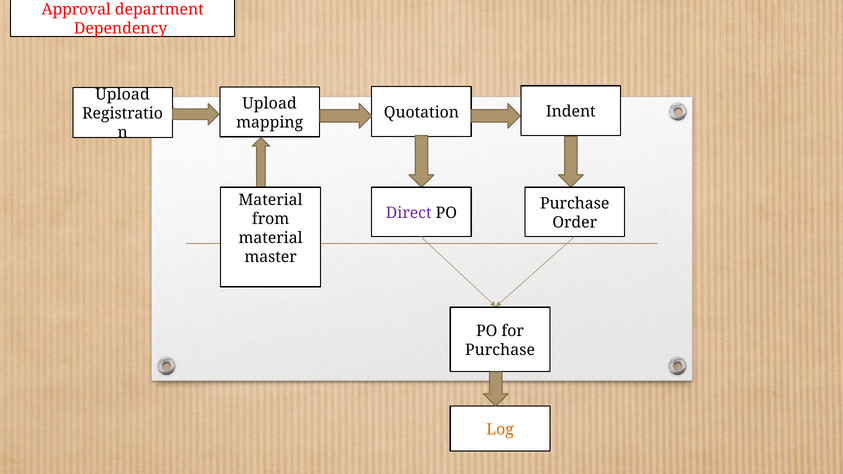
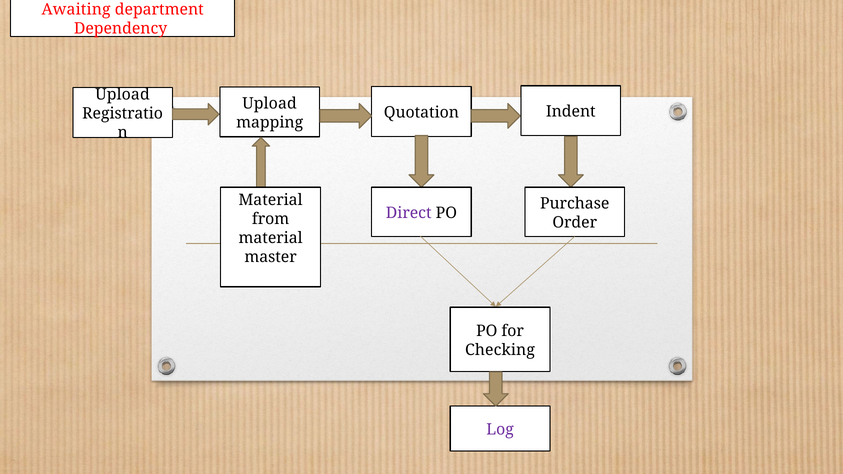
Approval: Approval -> Awaiting (76, 10)
Purchase: Purchase -> Checking (500, 350)
Log colour: orange -> purple (500, 430)
